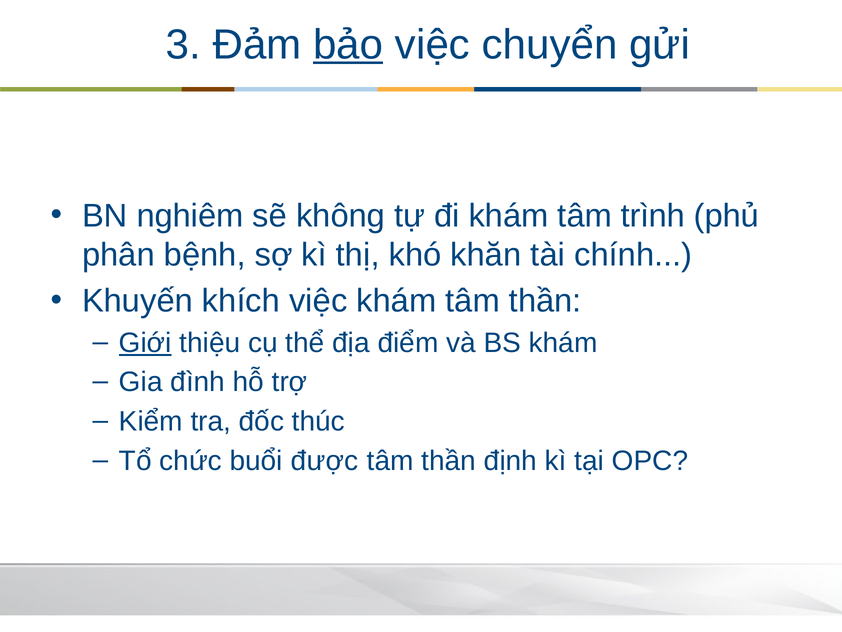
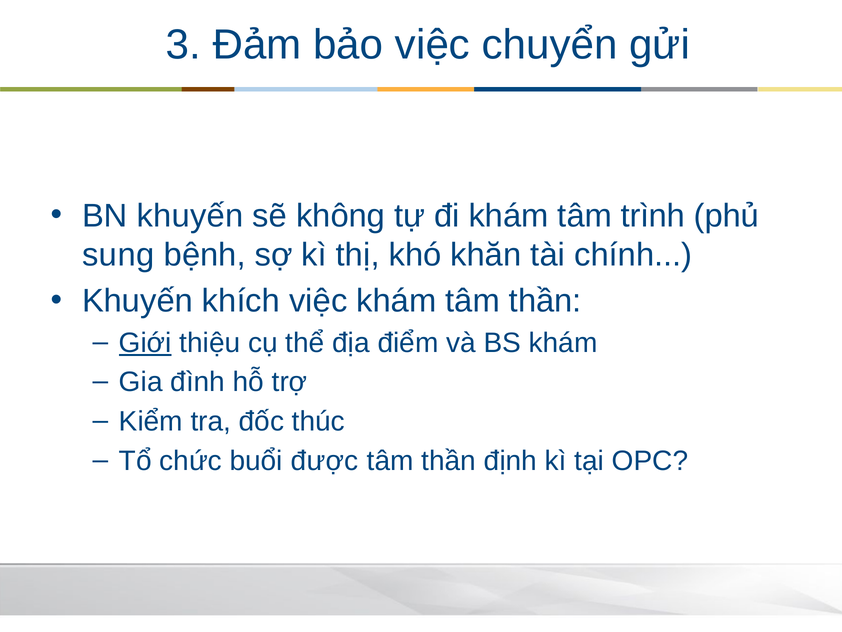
bảo underline: present -> none (348, 45)
BN nghiêm: nghiêm -> khuyến (190, 216)
phân: phân -> sung (118, 255)
